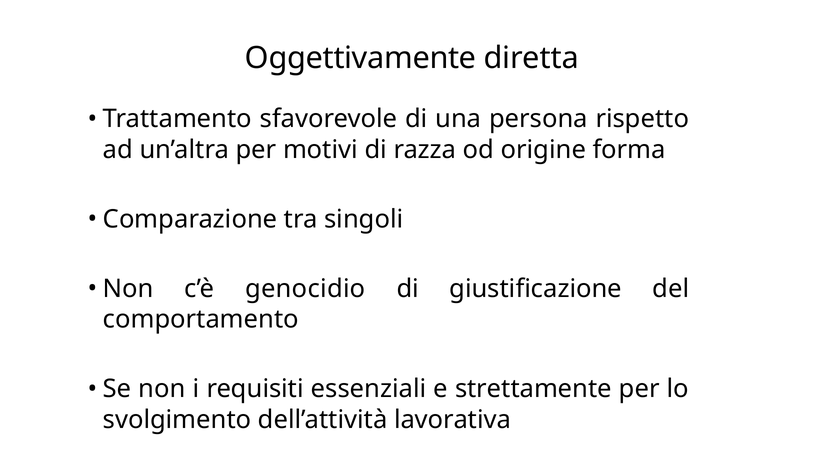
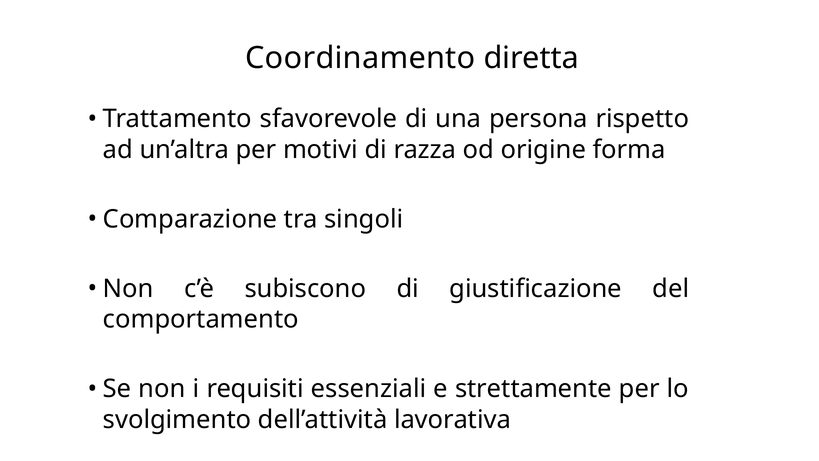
Oggettivamente: Oggettivamente -> Coordinamento (360, 58)
genocidio: genocidio -> subiscono (305, 288)
